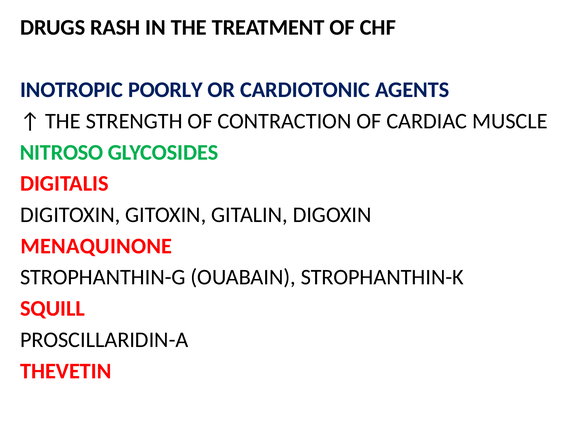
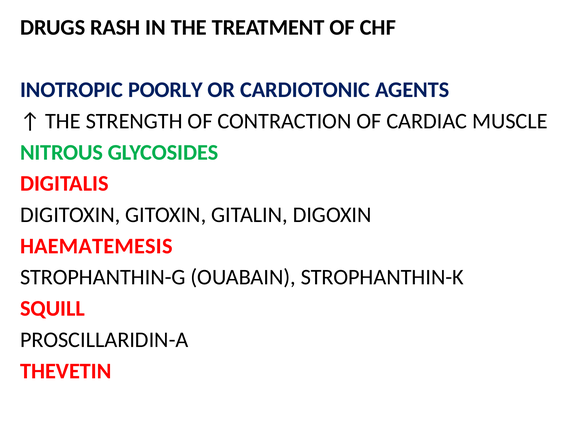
NITROSO: NITROSO -> NITROUS (62, 152)
MENAQUINONE: MENAQUINONE -> HAEMATEMESIS (96, 246)
